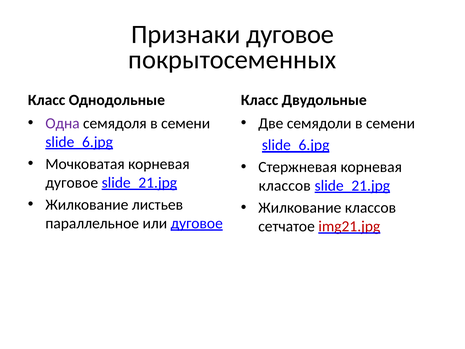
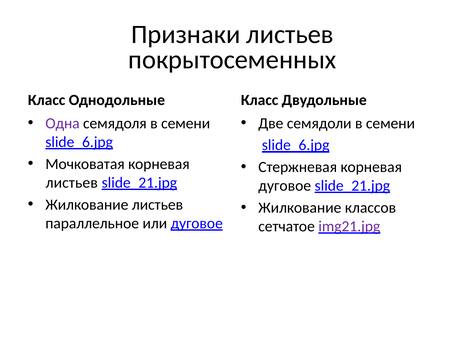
Признаки дуговое: дуговое -> листьев (290, 34)
дуговое: дуговое -> листьев (72, 183)
классов: классов -> дуговое (285, 186)
img21.jpg colour: red -> purple (349, 226)
